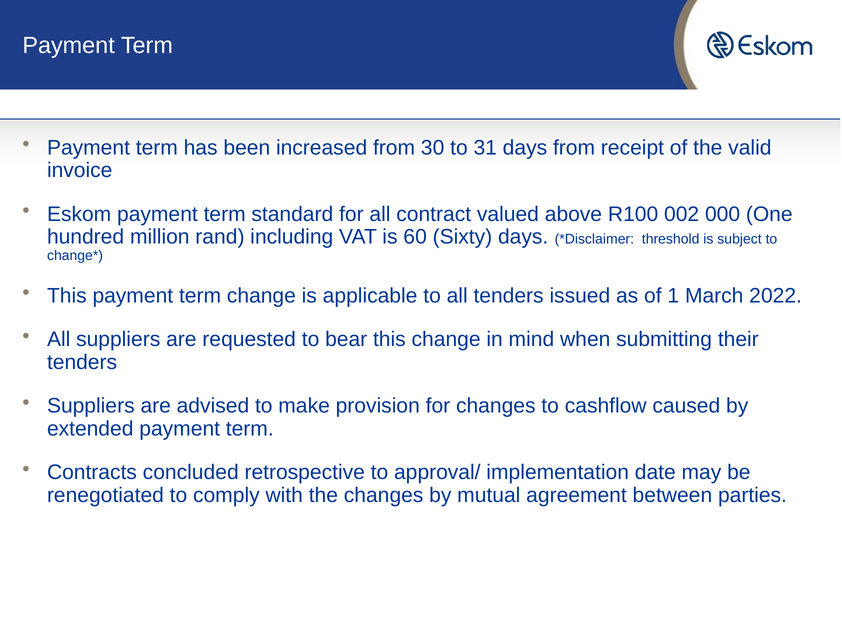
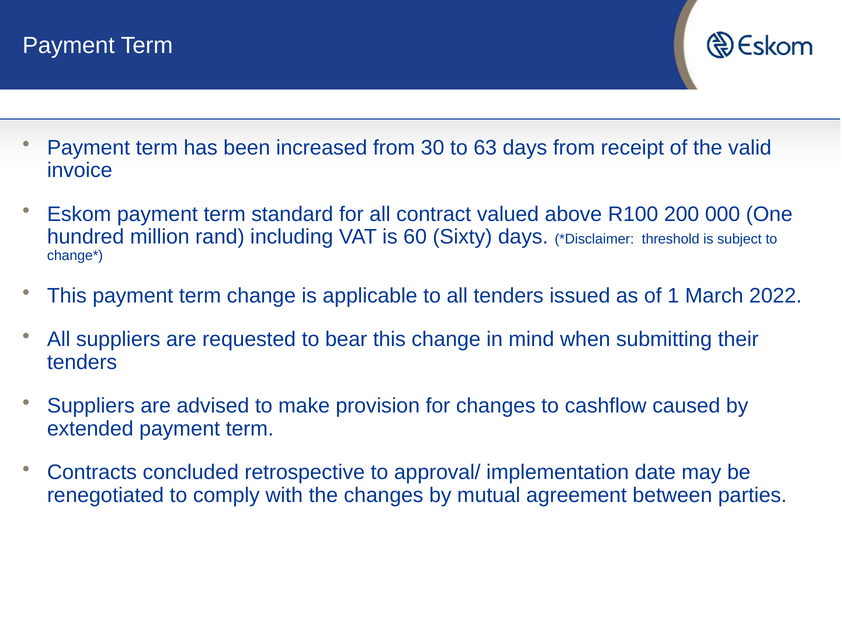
31: 31 -> 63 (485, 148)
002: 002 -> 200 (682, 214)
